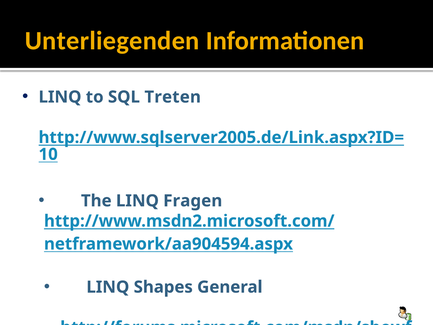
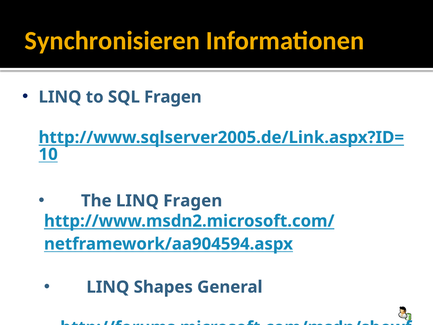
Unterliegenden: Unterliegenden -> Synchronisieren (112, 41)
SQL Treten: Treten -> Fragen (173, 97)
